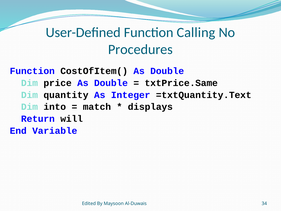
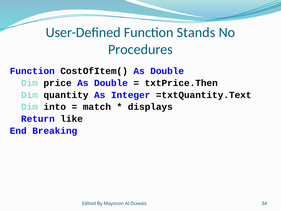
Calling: Calling -> Stands (196, 32)
txtPrice.Same: txtPrice.Same -> txtPrice.Then (181, 83)
will: will -> like (72, 119)
Variable: Variable -> Breaking (55, 131)
